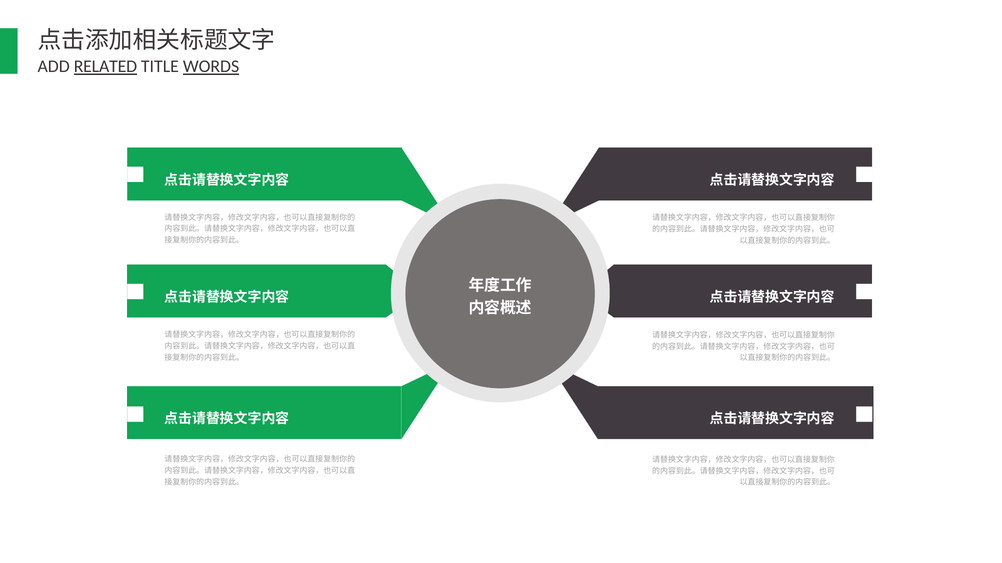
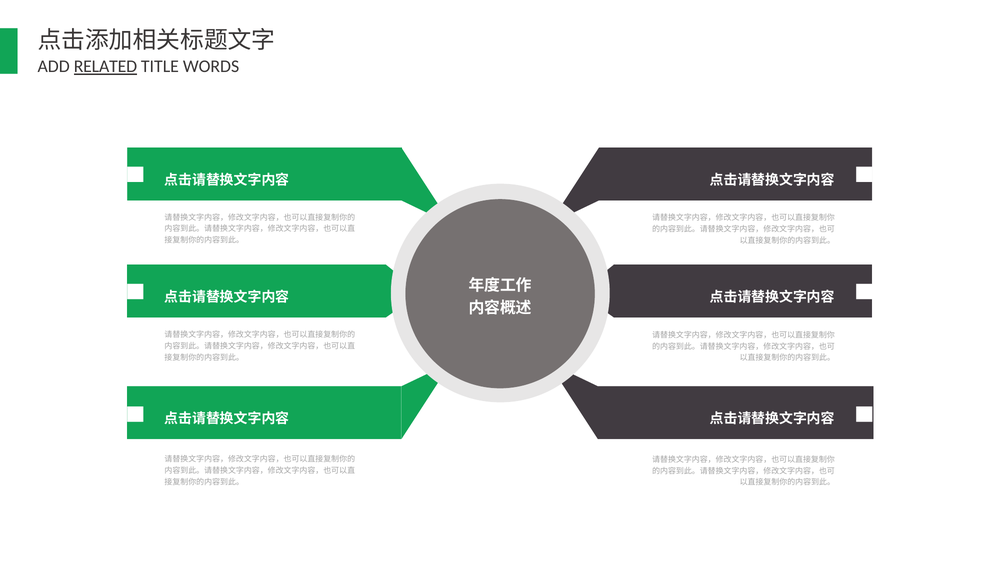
WORDS underline: present -> none (211, 67)
